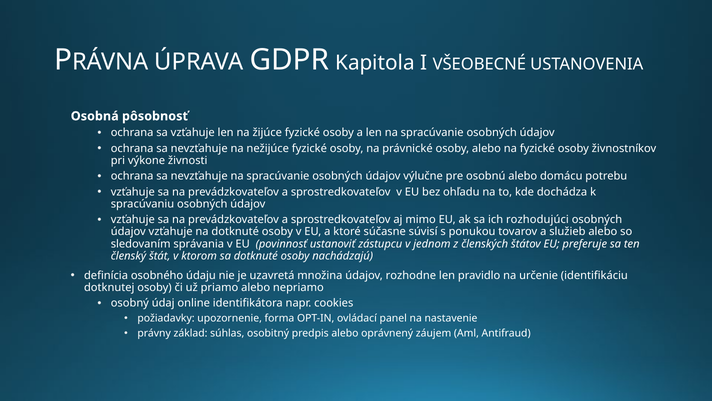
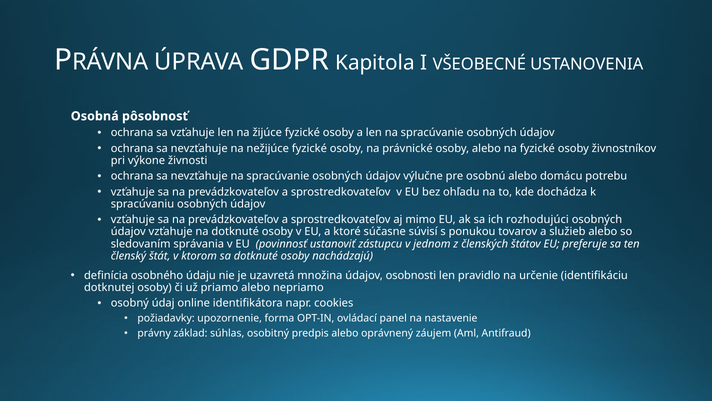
rozhodne: rozhodne -> osobnosti (411, 275)
